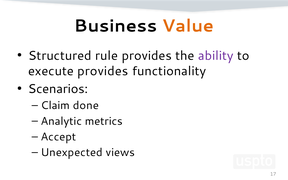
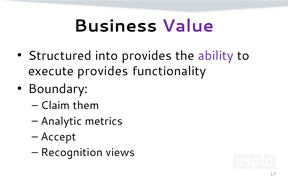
Value colour: orange -> purple (188, 26)
rule: rule -> into (107, 56)
Scenarios: Scenarios -> Boundary (58, 89)
done: done -> them (86, 105)
Unexpected: Unexpected -> Recognition (72, 152)
